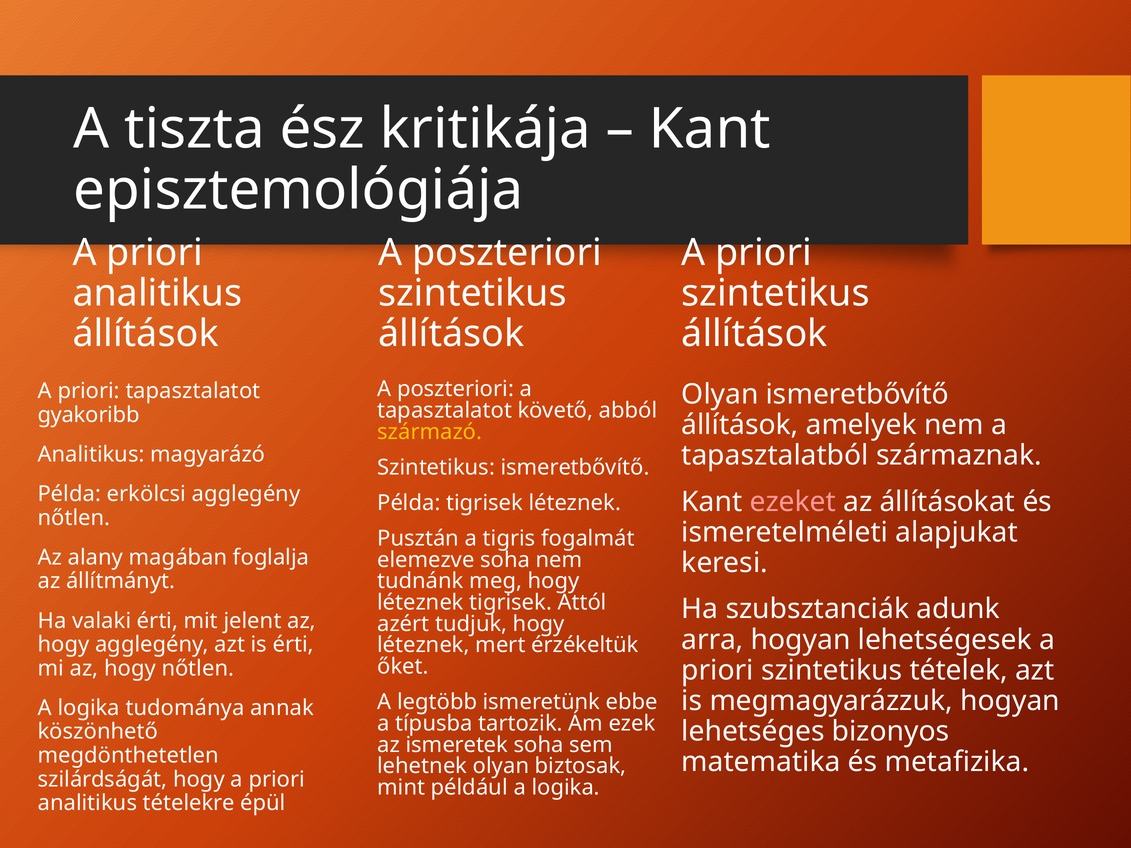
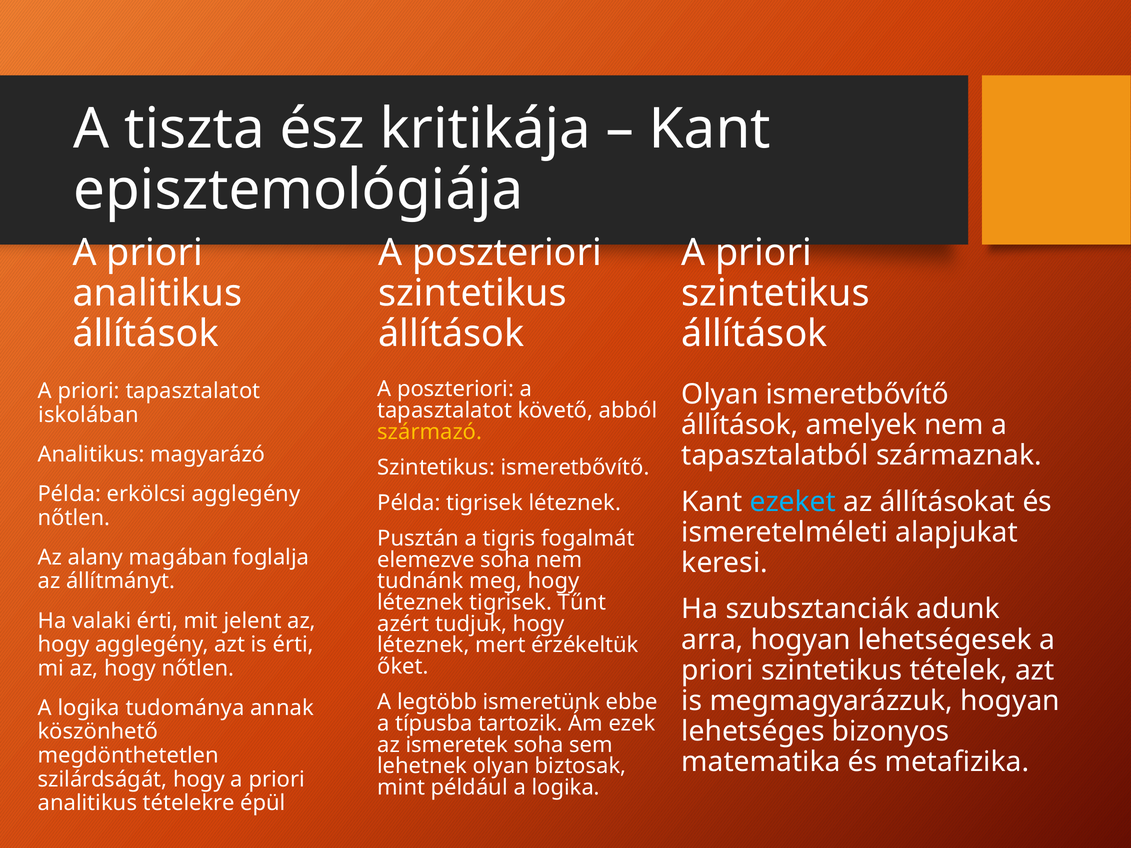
gyakoribb: gyakoribb -> iskolában (88, 415)
ezeket colour: pink -> light blue (793, 502)
Attól: Attól -> Tűnt (582, 603)
